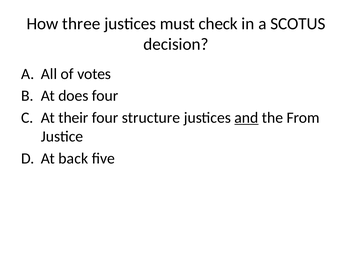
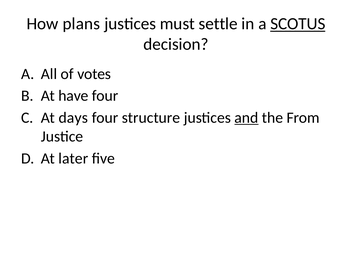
three: three -> plans (81, 24)
check: check -> settle (218, 24)
SCOTUS underline: none -> present (298, 24)
does: does -> have (73, 96)
their: their -> days (73, 118)
back: back -> later (73, 158)
